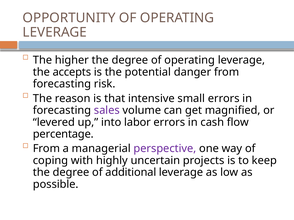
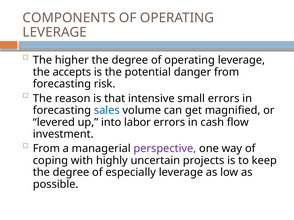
OPPORTUNITY: OPPORTUNITY -> COMPONENTS (69, 18)
sales colour: purple -> blue (107, 111)
percentage: percentage -> investment (63, 134)
additional: additional -> especially (131, 173)
